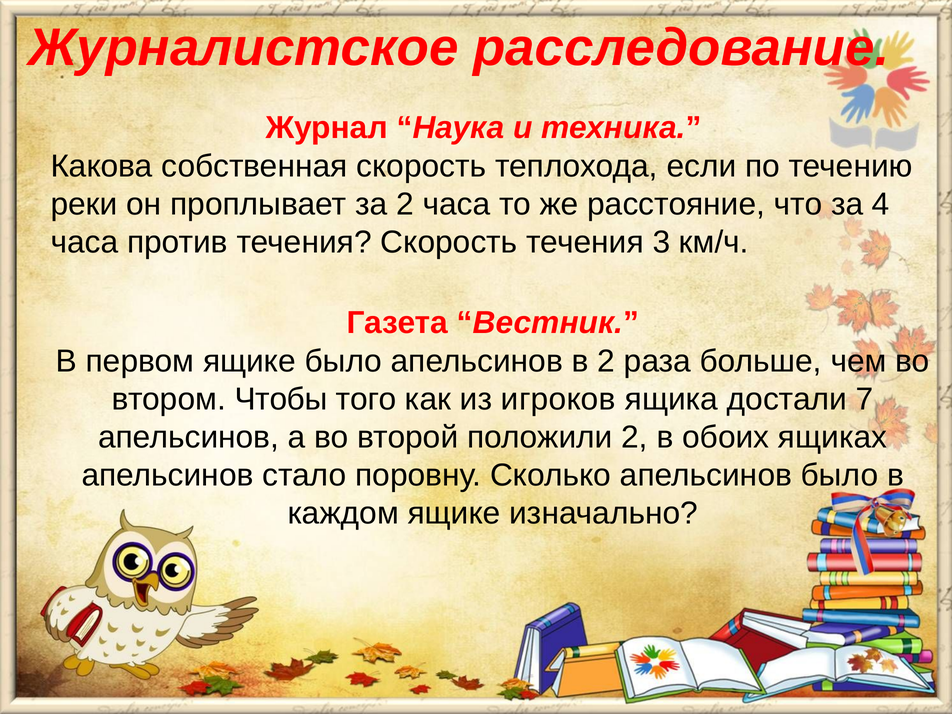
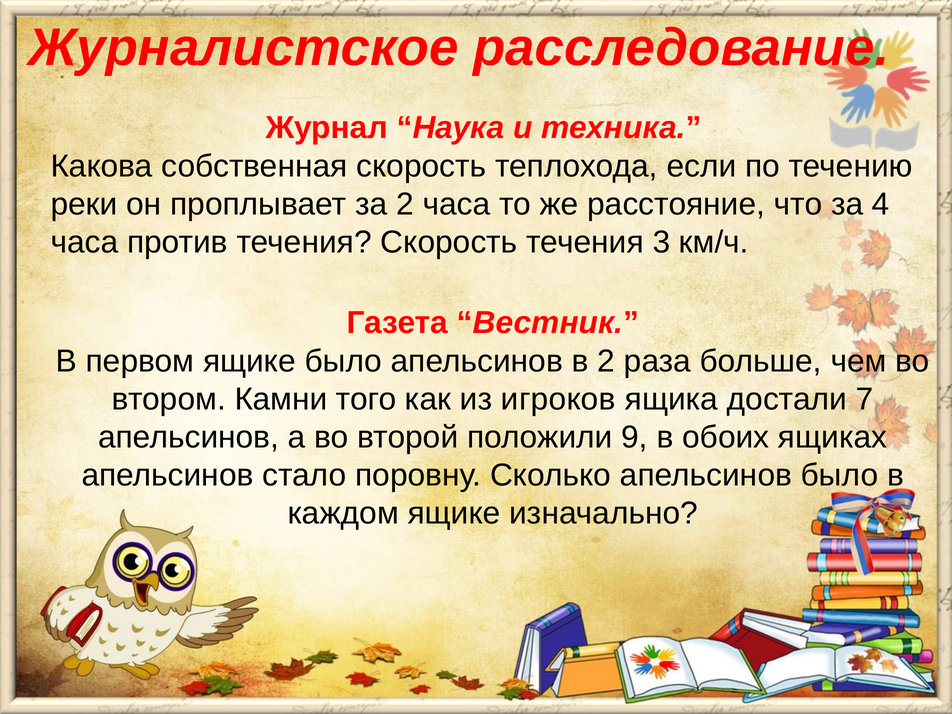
Чтобы: Чтобы -> Камни (281, 399)
положили 2: 2 -> 9 (635, 437)
